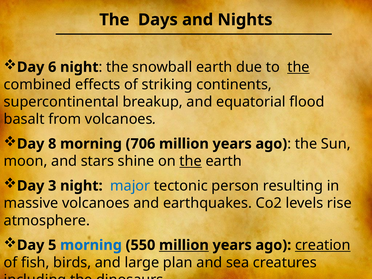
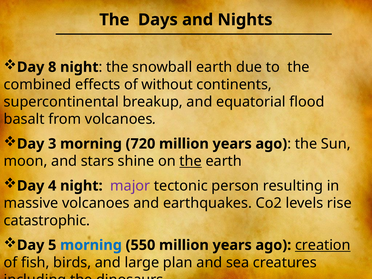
6: 6 -> 8 (52, 67)
the underline: present -> none (298, 67)
striking: striking -> without (167, 84)
8: 8 -> 3 (52, 144)
706: 706 -> 720 (140, 144)
3: 3 -> 4 (52, 186)
major colour: blue -> purple (130, 186)
atmosphere: atmosphere -> catastrophic (47, 221)
million underline: present -> none (184, 245)
